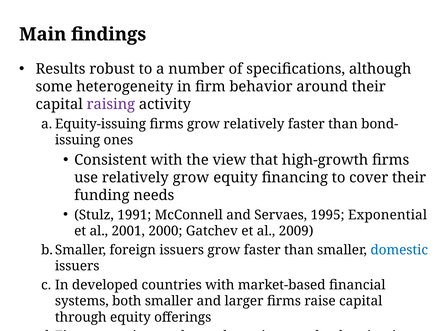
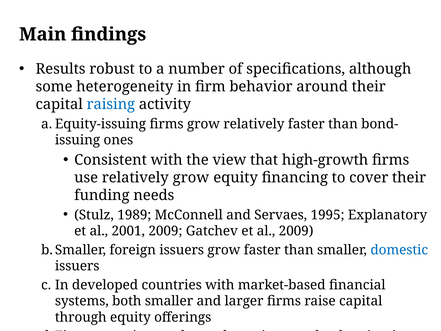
raising colour: purple -> blue (111, 104)
1991: 1991 -> 1989 (134, 215)
Exponential: Exponential -> Explanatory (388, 215)
2001 2000: 2000 -> 2009 (165, 231)
